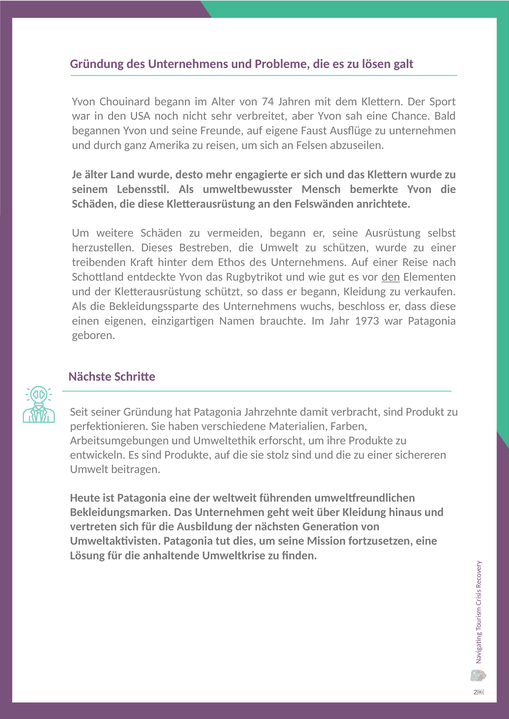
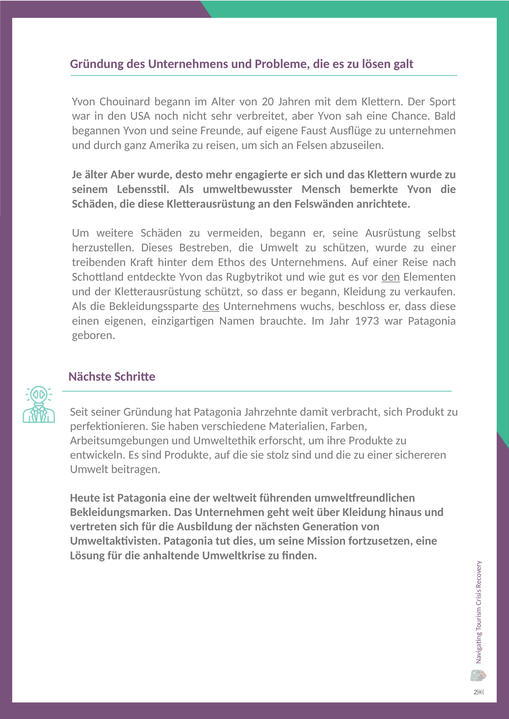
74: 74 -> 20 (268, 102)
älter Land: Land -> Aber (123, 175)
des underline: none -> present (211, 306)
verbracht sind: sind -> sich (393, 412)
